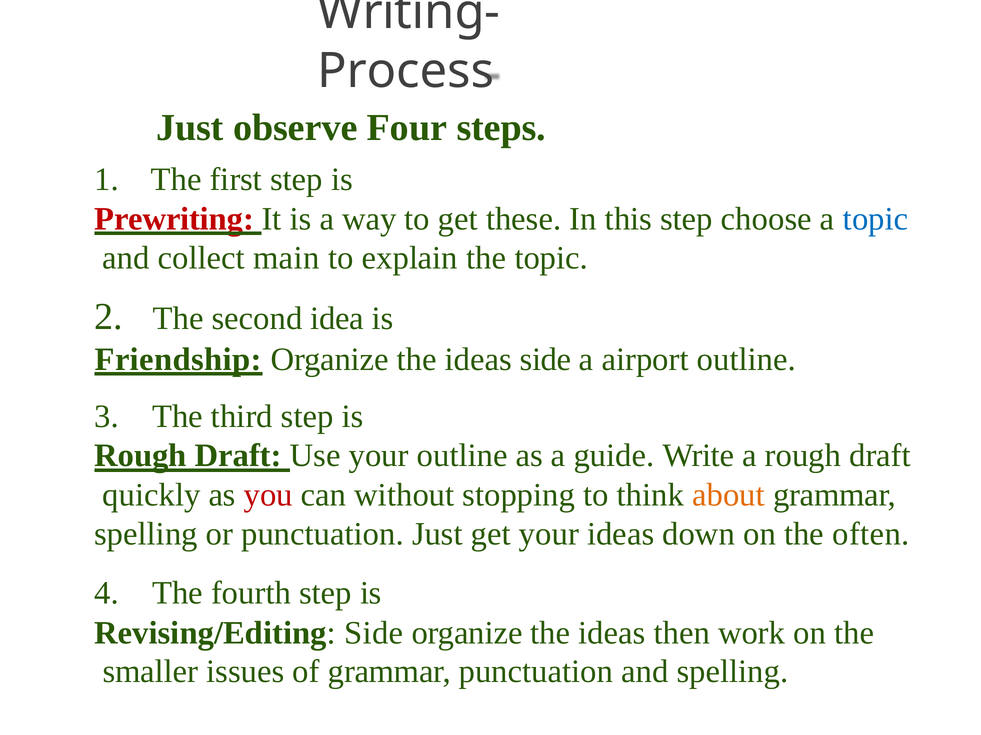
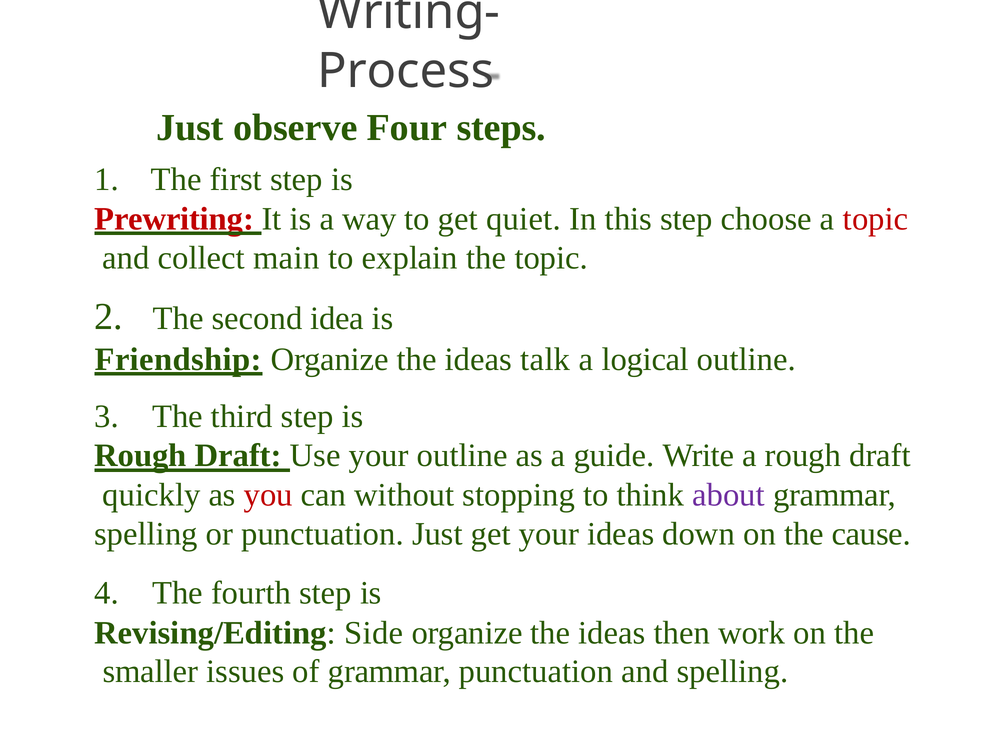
these: these -> quiet (524, 219)
topic colour: blue -> red (876, 219)
ideas side: side -> talk (545, 360)
airport: airport -> logical (645, 360)
about colour: orange -> purple (729, 495)
often: often -> cause (871, 535)
